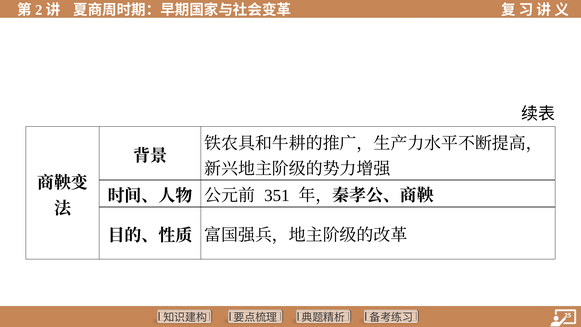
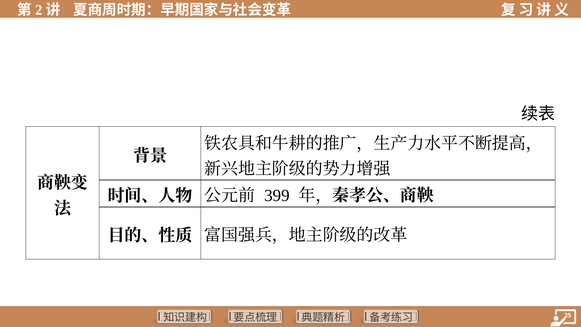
351: 351 -> 399 (277, 196)
